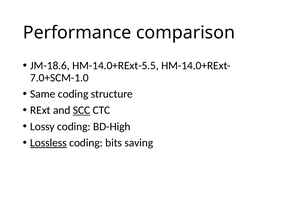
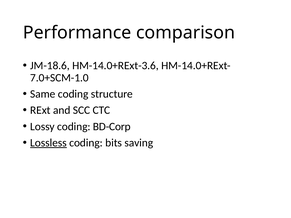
HM-14.0+RExt-5.5: HM-14.0+RExt-5.5 -> HM-14.0+RExt-3.6 (115, 66)
SCC underline: present -> none (82, 110)
BD-High: BD-High -> BD-Corp (112, 127)
